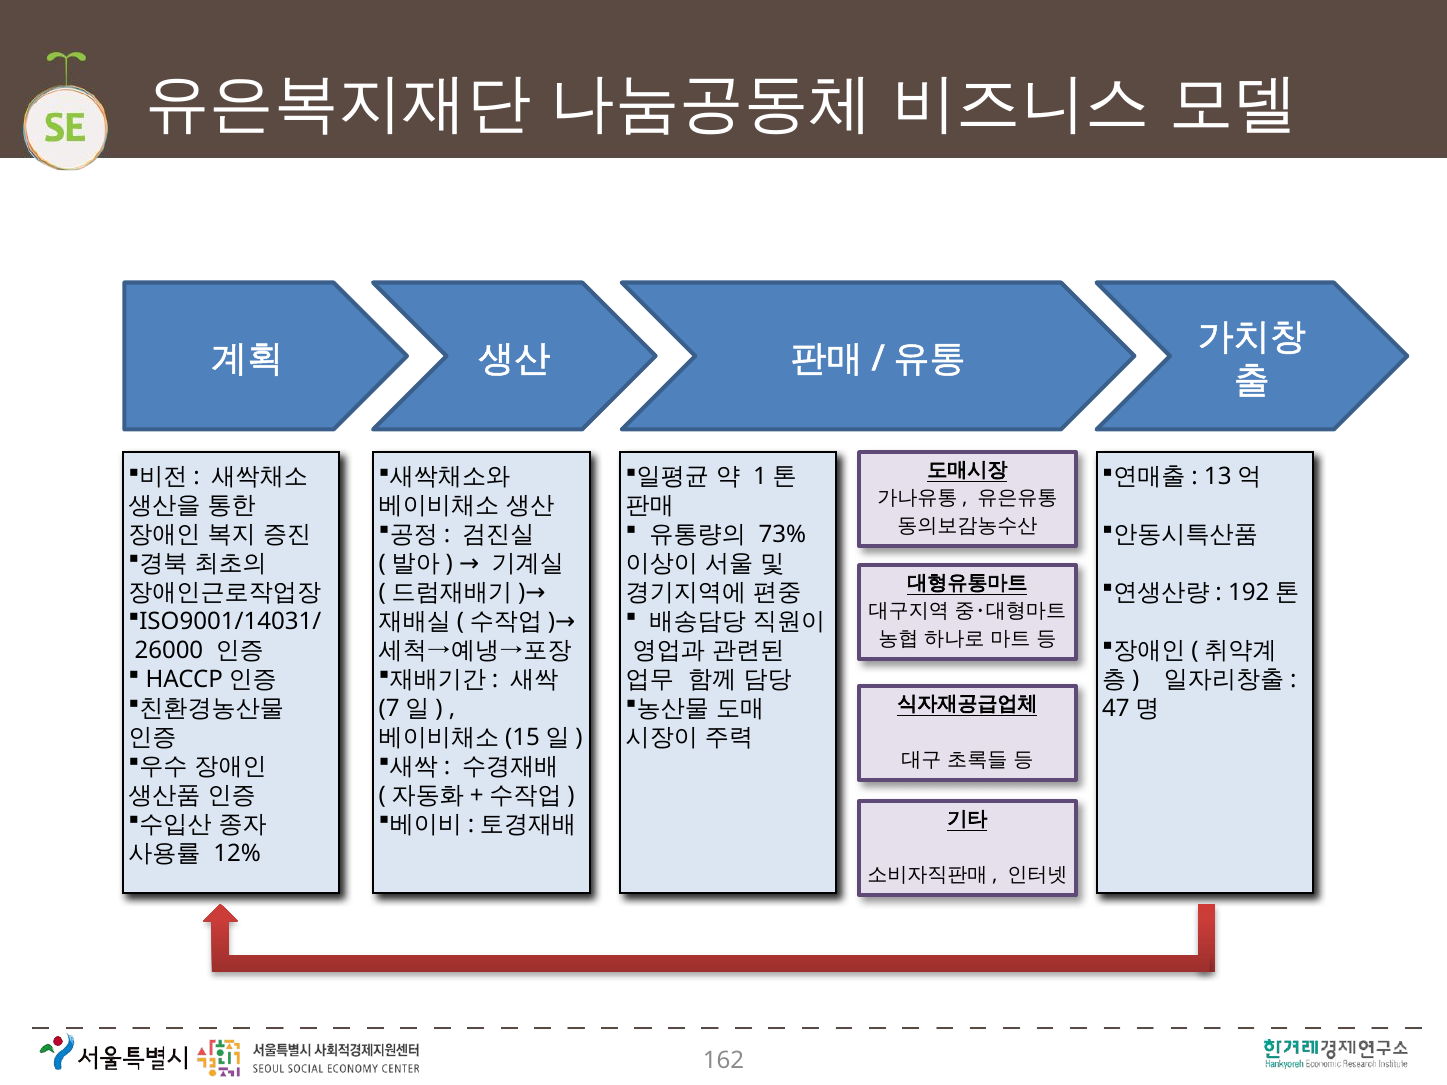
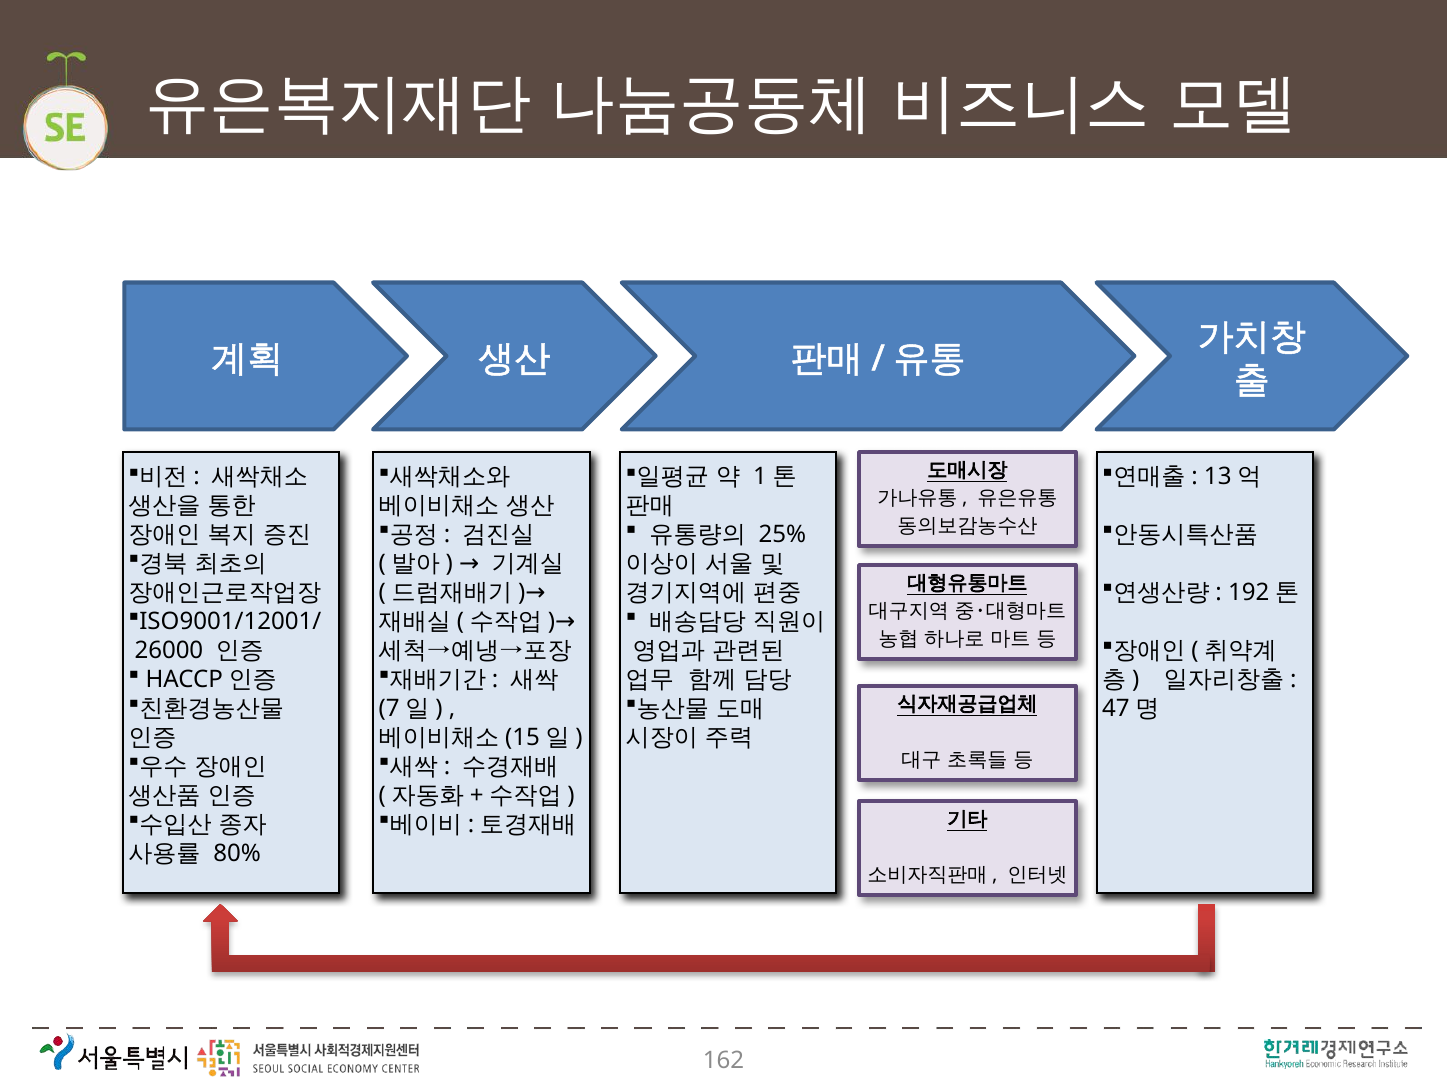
73%: 73% -> 25% (782, 535)
ISO9001/14031/: ISO9001/14031/ -> ISO9001/12001/ (230, 622)
12%: 12% -> 80% (237, 853)
